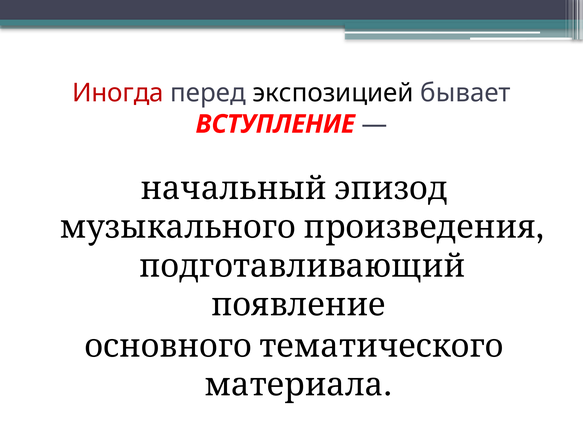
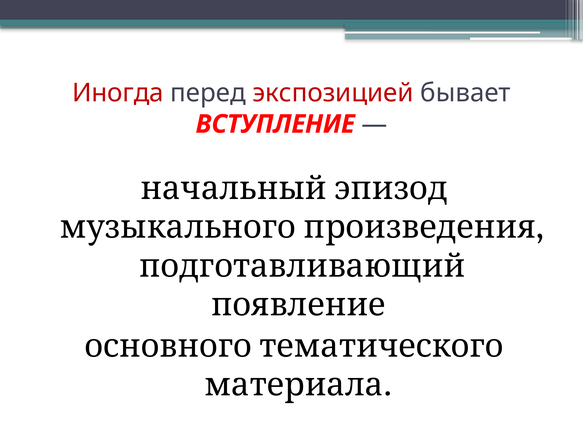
экспозицией colour: black -> red (333, 93)
